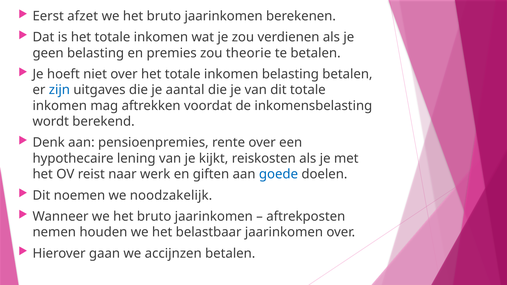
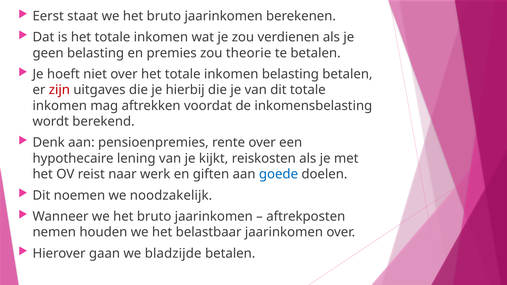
afzet: afzet -> staat (83, 16)
zijn colour: blue -> red (59, 90)
aantal: aantal -> hierbij (185, 90)
accijnzen: accijnzen -> bladzijde (173, 254)
